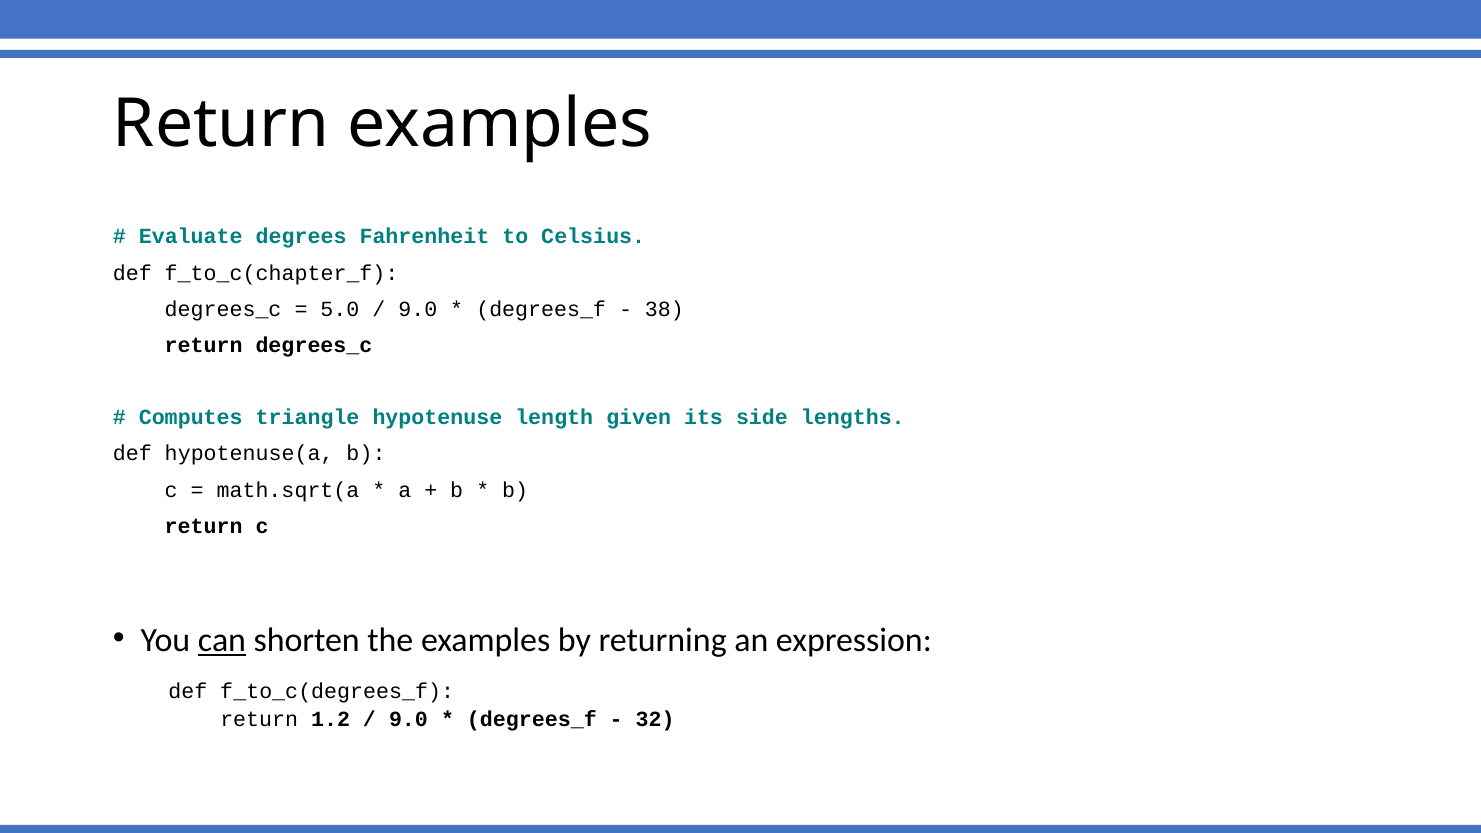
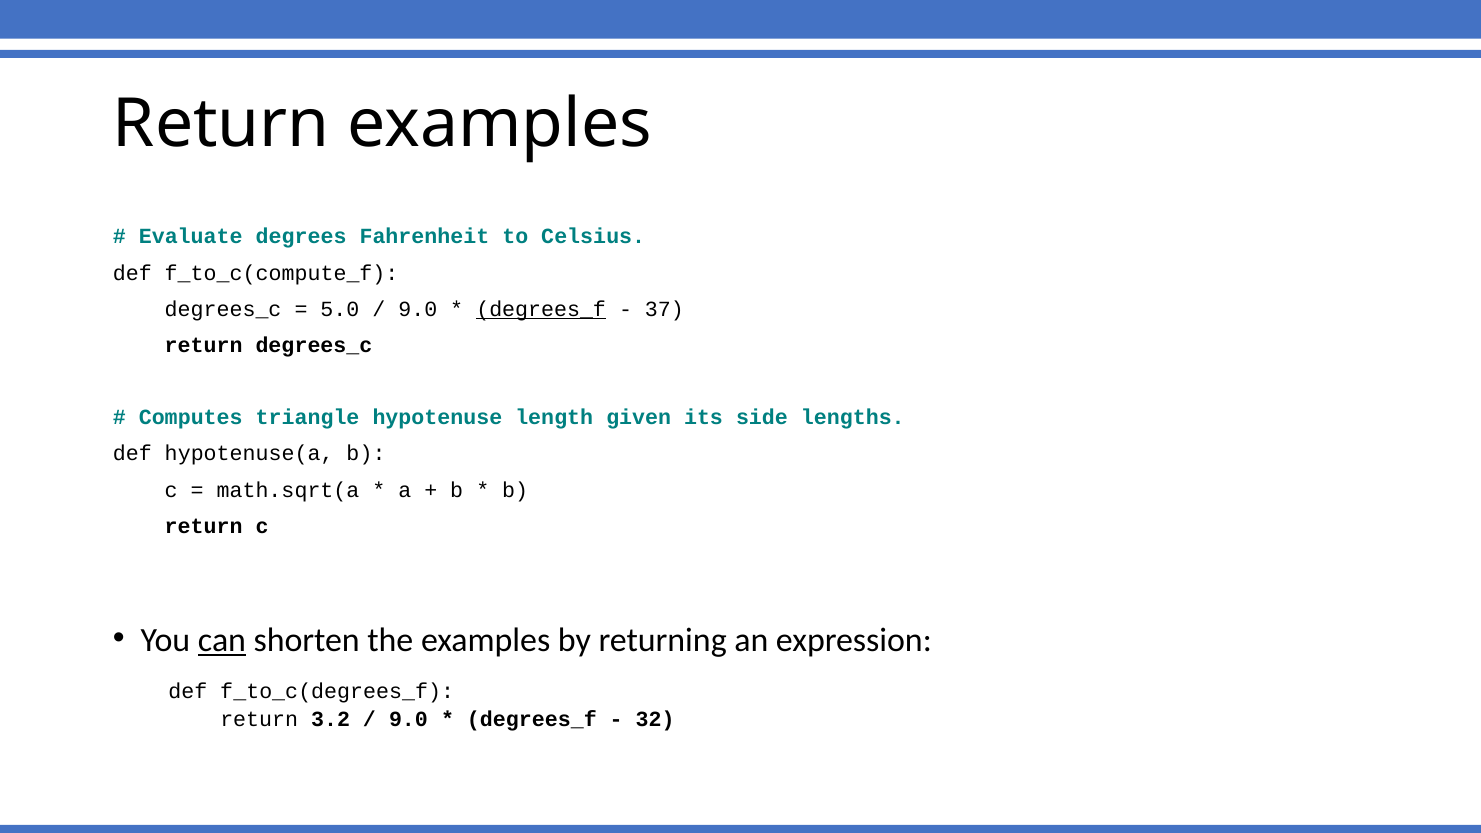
f_to_c(chapter_f: f_to_c(chapter_f -> f_to_c(compute_f (282, 273)
degrees_f underline: none -> present (541, 309)
38: 38 -> 37 (664, 309)
1.2: 1.2 -> 3.2 (331, 720)
